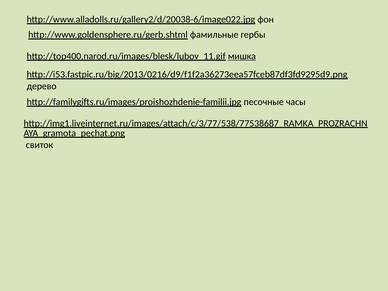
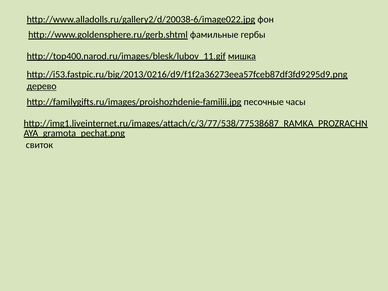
дерево underline: none -> present (42, 86)
